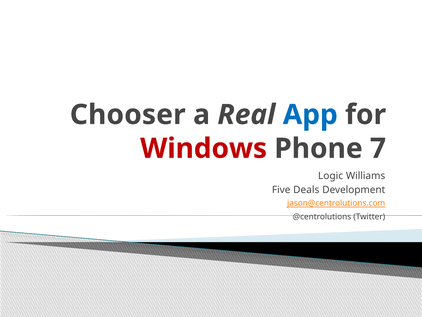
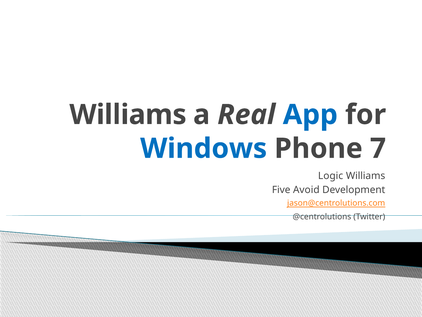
Chooser: Chooser -> Williams (128, 115)
Windows colour: red -> blue (204, 148)
Deals: Deals -> Avoid (306, 190)
